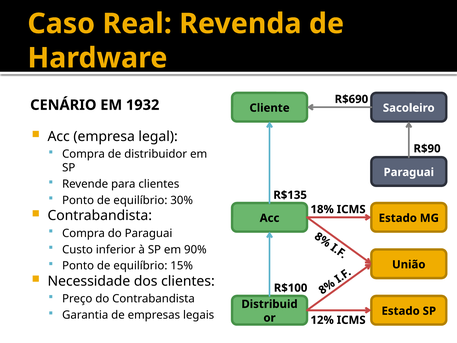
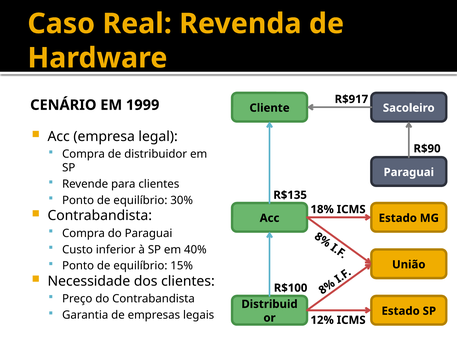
R$690: R$690 -> R$917 (351, 99)
1932: 1932 -> 1999 (143, 105)
90%: 90% -> 40% (195, 249)
